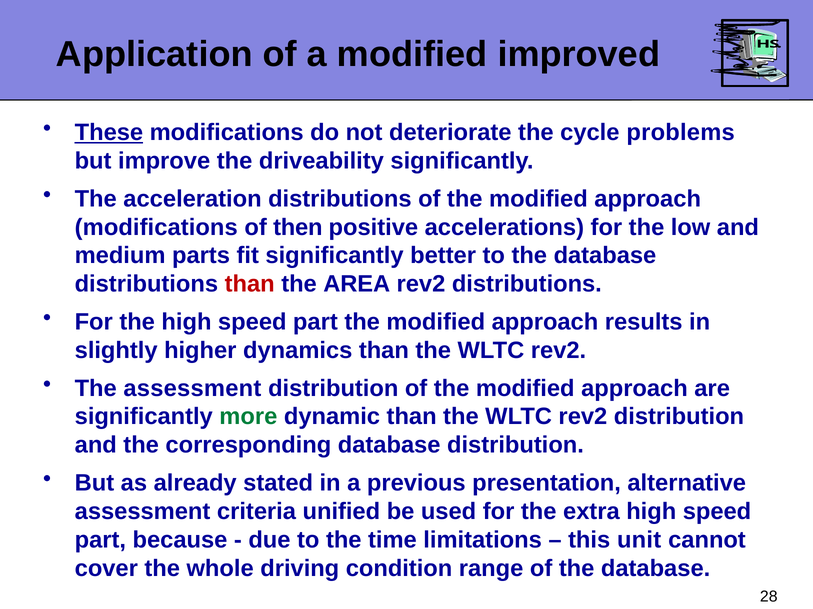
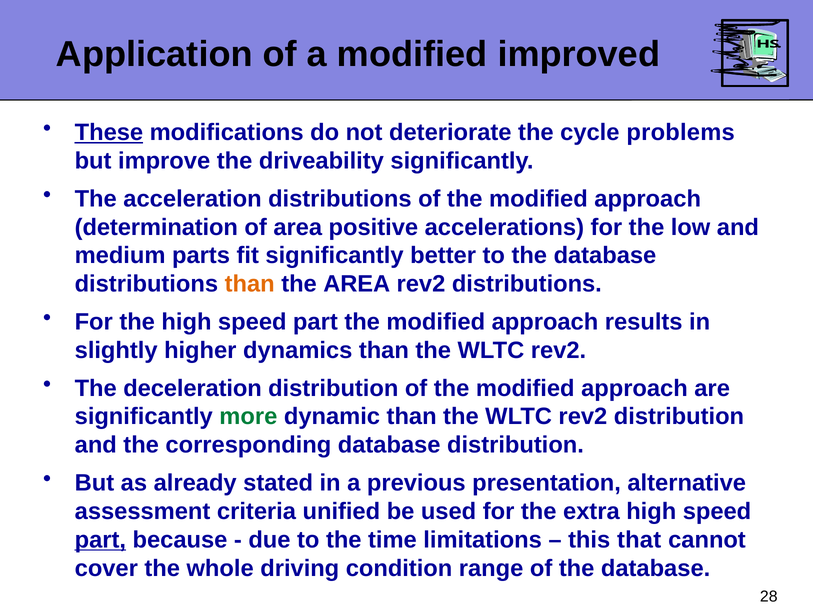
modifications: modifications -> determination (156, 227)
of then: then -> area (298, 227)
than colour: red -> orange (250, 284)
The assessment: assessment -> deceleration (193, 389)
part underline: none -> present (100, 540)
unit: unit -> that (639, 540)
